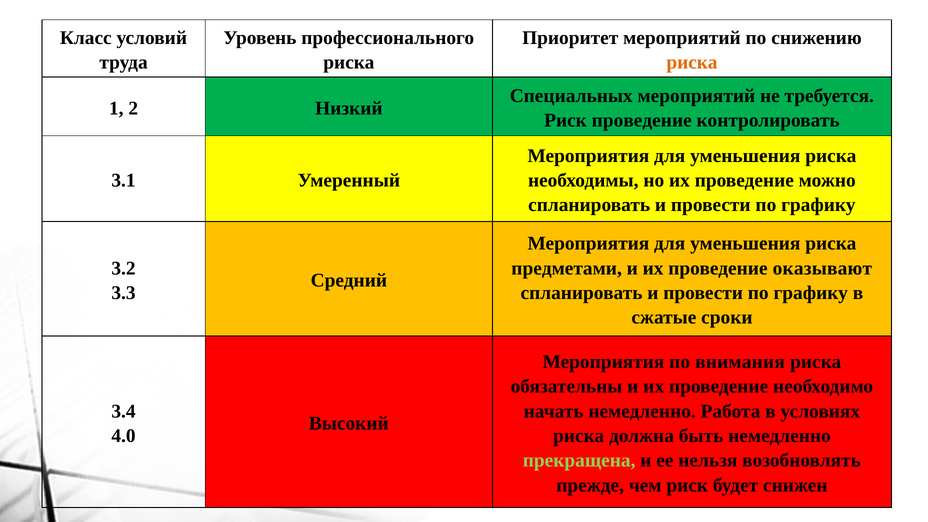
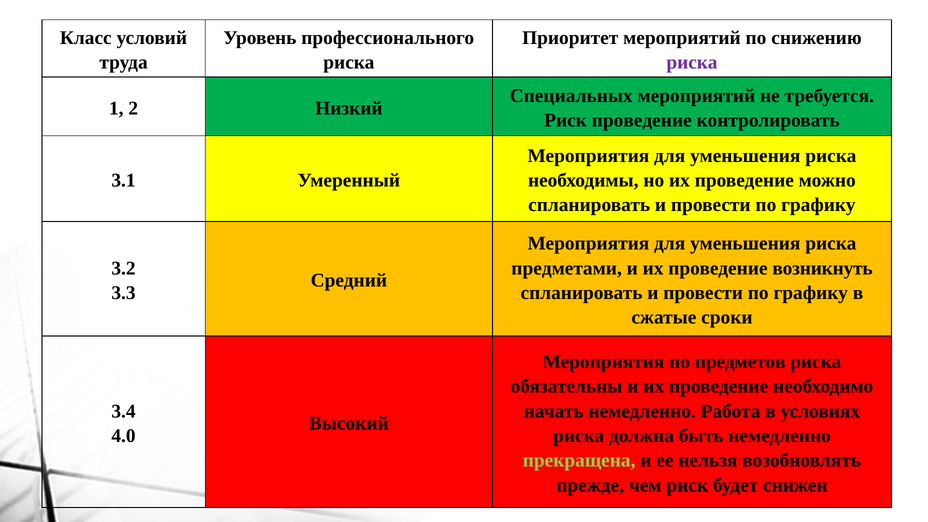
риска colour: orange -> purple (692, 63)
оказывают: оказывают -> возникнуть (823, 268)
внимания: внимания -> предметов (740, 362)
